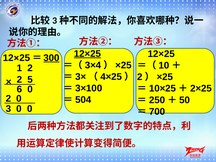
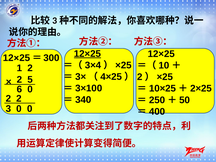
300 underline: present -> none (51, 58)
0: 0 -> 2 (19, 99)
504: 504 -> 340 (83, 100)
700: 700 -> 400 (157, 112)
